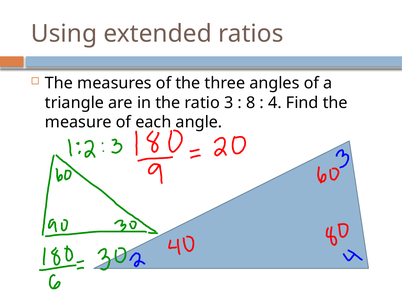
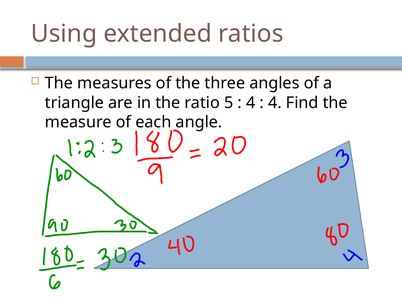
3: 3 -> 5 (229, 103)
8: 8 -> 4 (251, 103)
